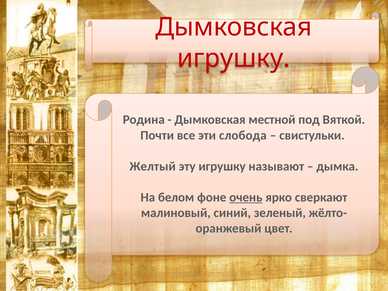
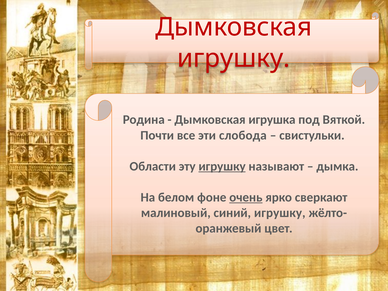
местной: местной -> игрушка (272, 120)
Желтый: Желтый -> Области (153, 166)
игрушку underline: none -> present (222, 166)
синий зеленый: зеленый -> игрушку (280, 213)
